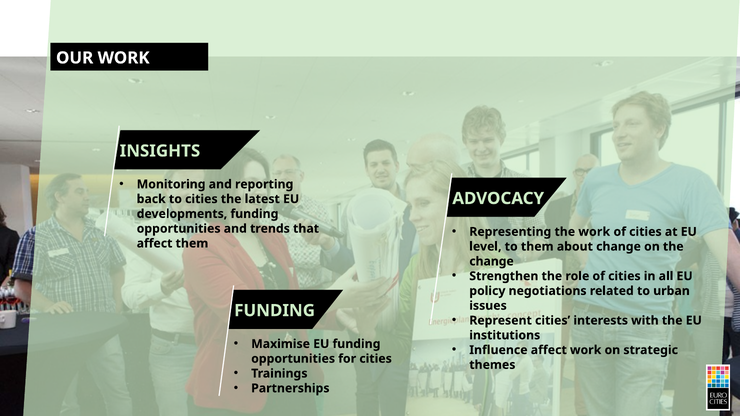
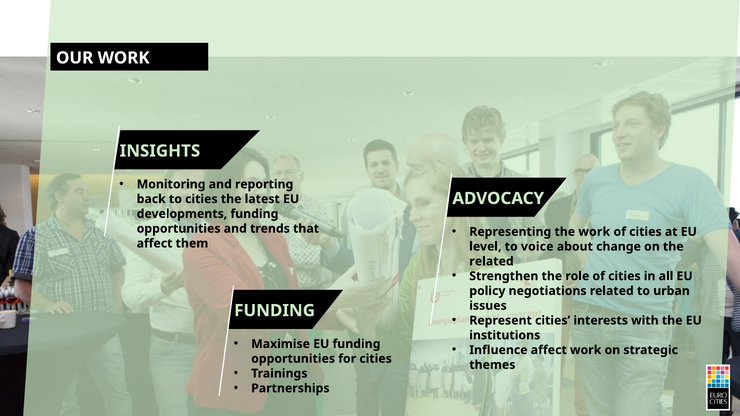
to them: them -> voice (537, 247)
change: change -> related (491, 261)
